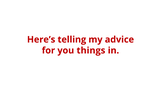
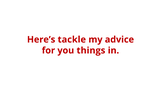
telling: telling -> tackle (72, 39)
